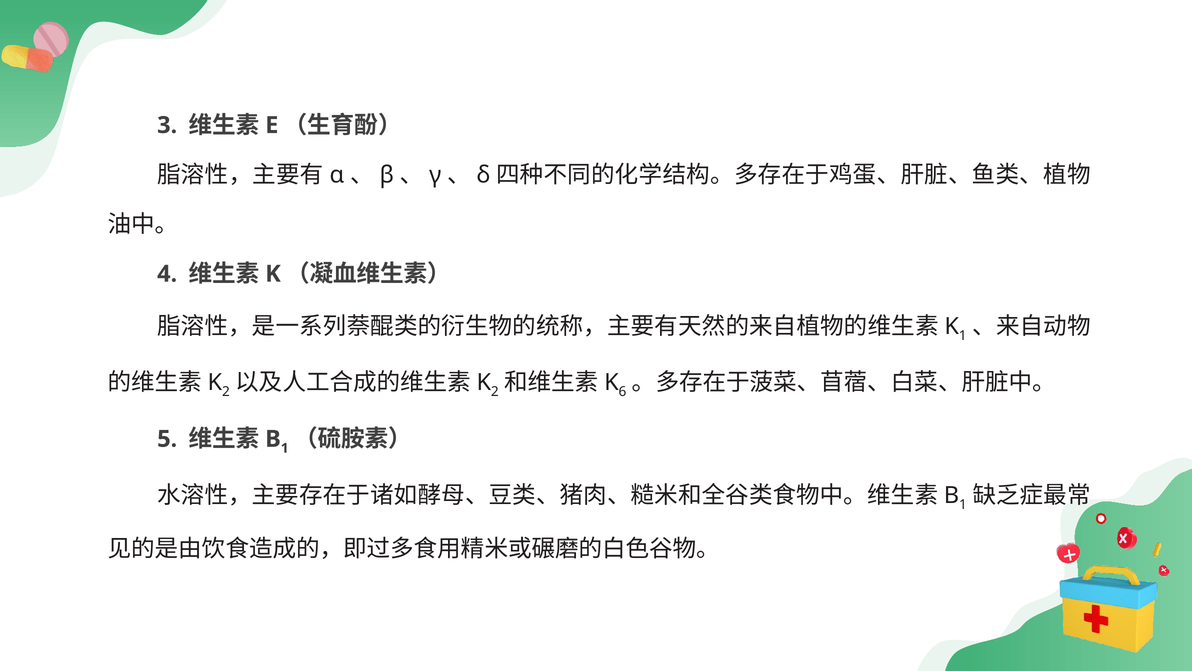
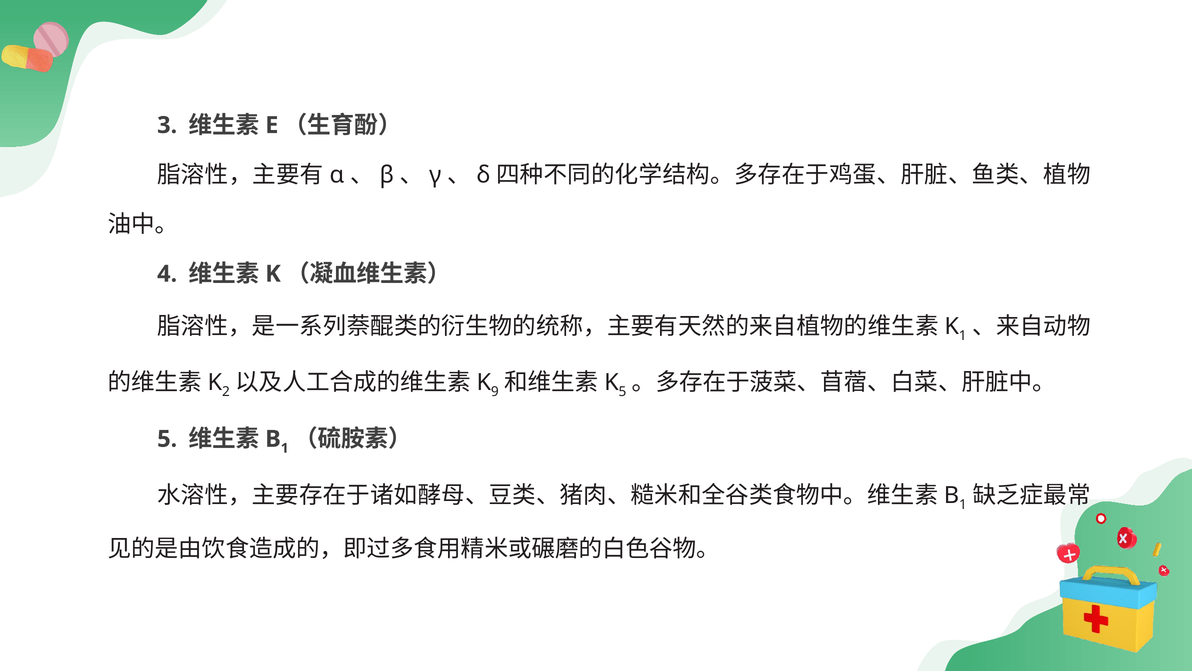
2: 2 -> 9 (495, 392)
6: 6 -> 5 (623, 392)
